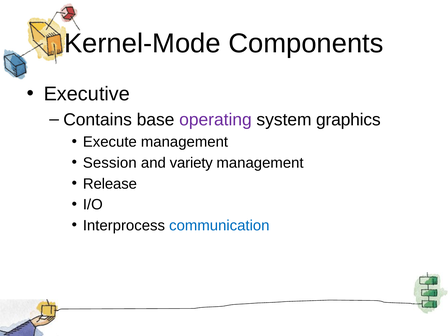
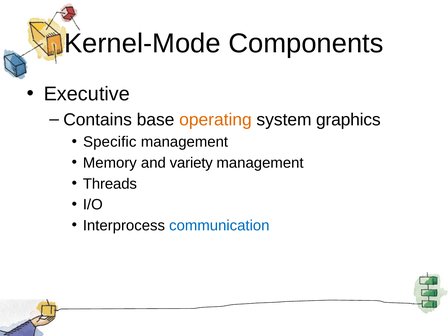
operating colour: purple -> orange (215, 120)
Execute: Execute -> Specific (110, 142)
Session: Session -> Memory (110, 163)
Release: Release -> Threads (110, 184)
